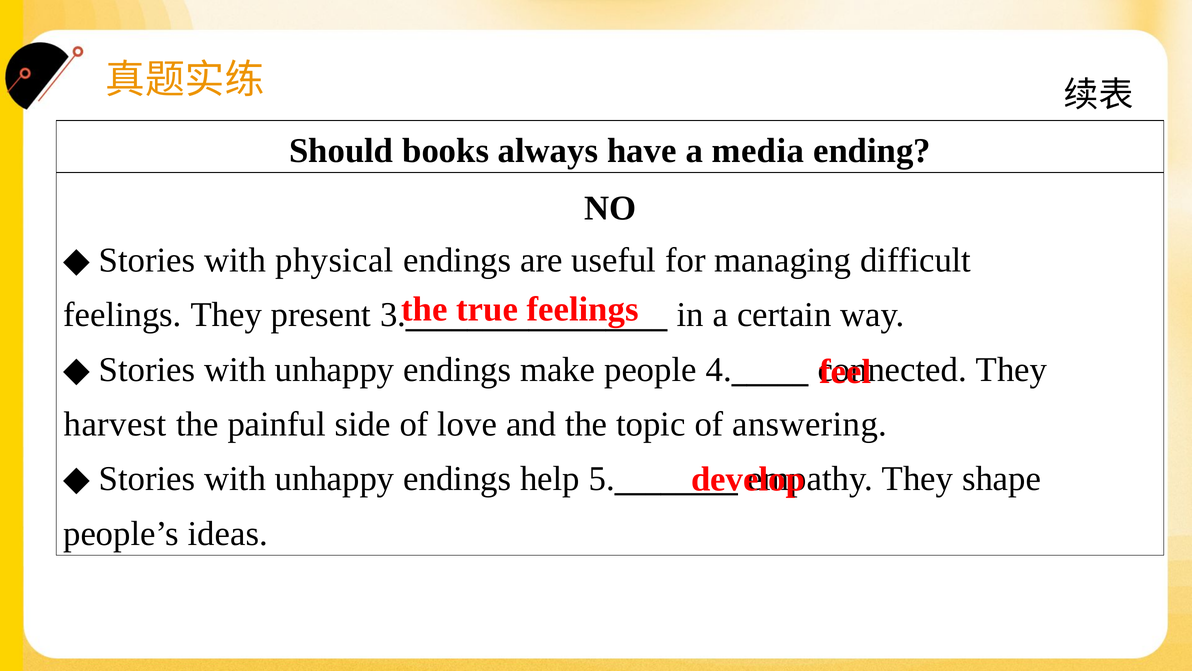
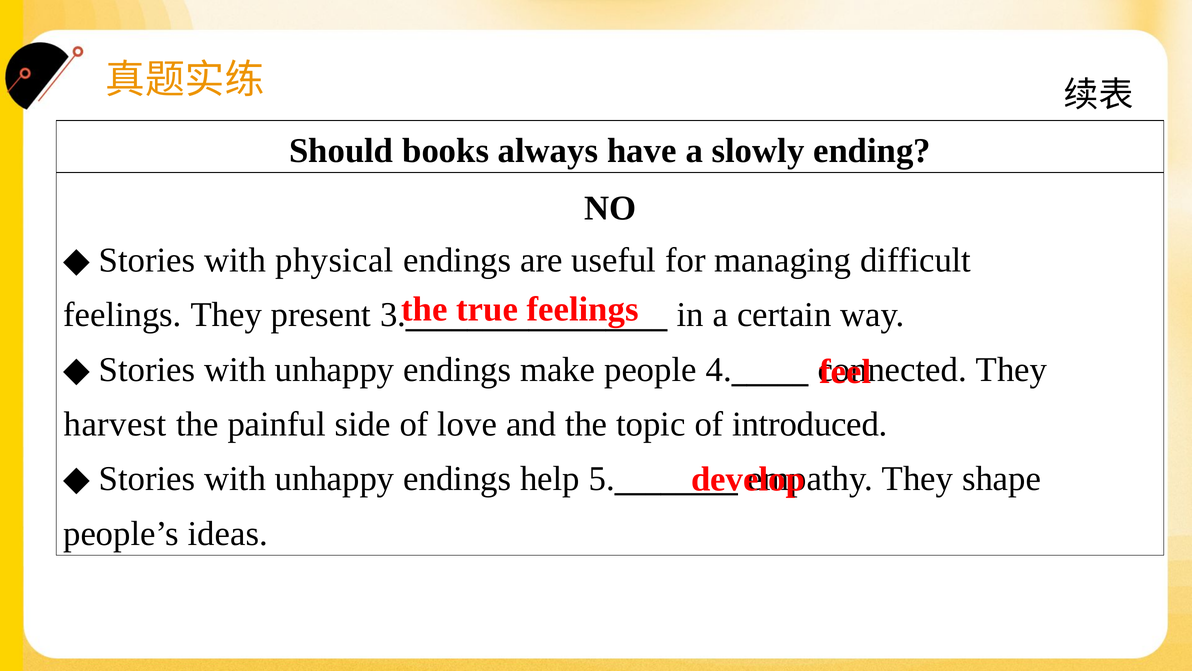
media: media -> slowly (758, 151)
answering: answering -> introduced (810, 424)
